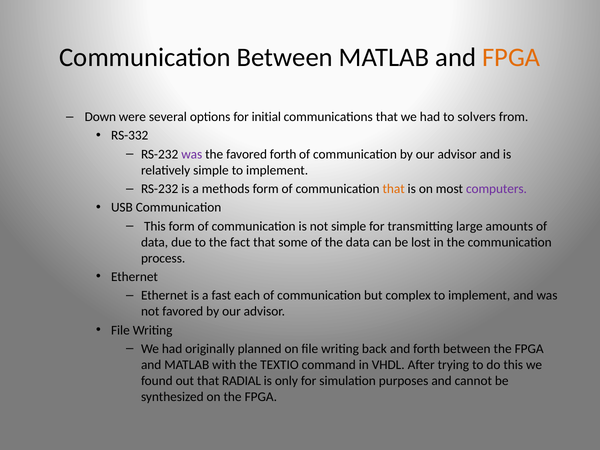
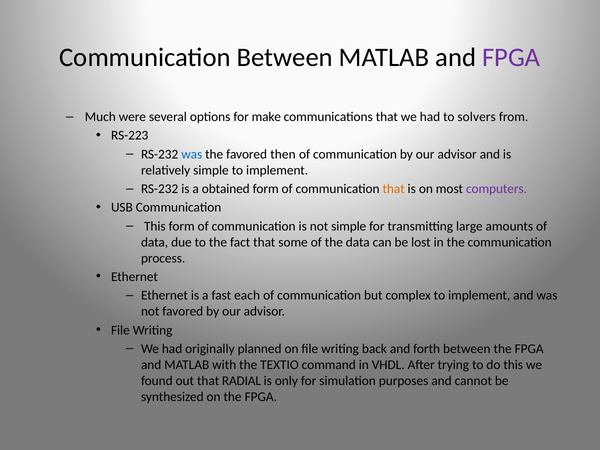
FPGA colour: orange -> purple (511, 57)
Down: Down -> Much (100, 117)
initial: initial -> make (266, 117)
RS-332: RS-332 -> RS-223 (130, 136)
was colour: purple -> blue (192, 154)
favored forth: forth -> then (283, 154)
methods: methods -> obtained (226, 189)
